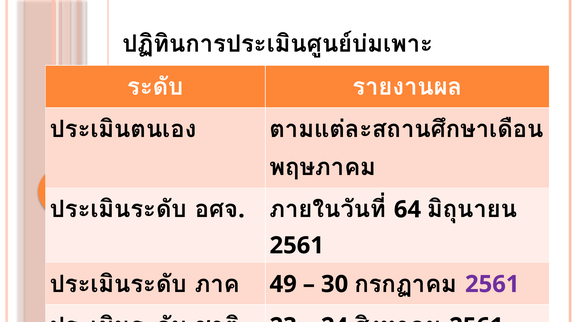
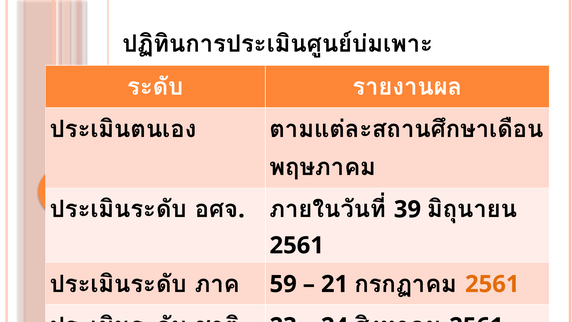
64: 64 -> 39 (407, 209)
49: 49 -> 59 (283, 284)
30: 30 -> 21 (335, 284)
2561 colour: purple -> orange (492, 284)
